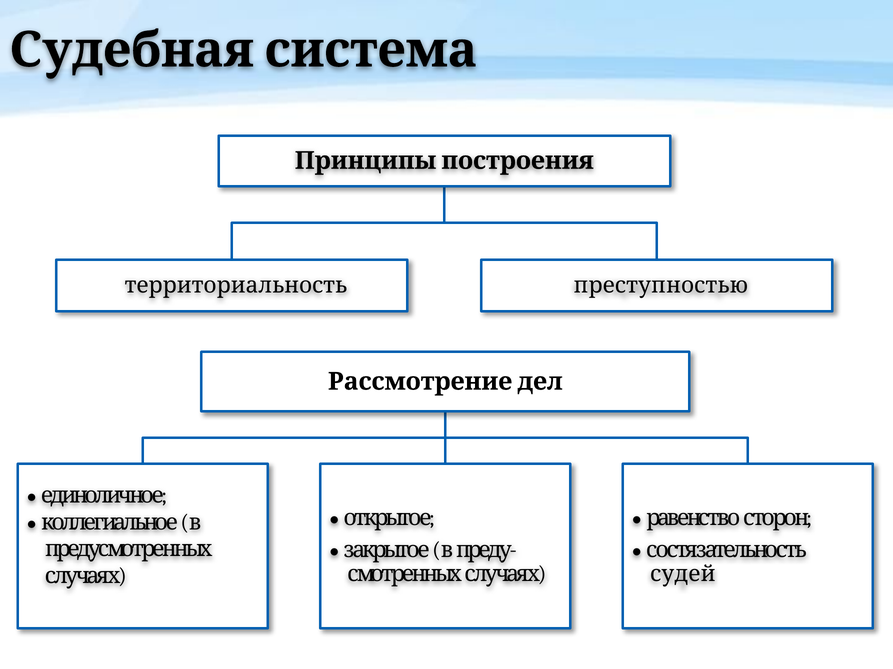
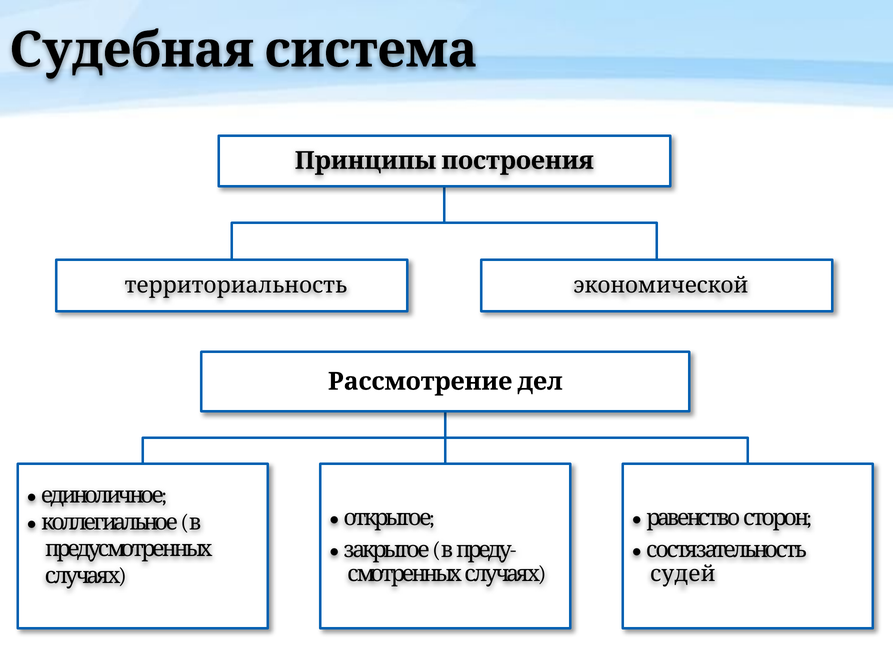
преступностью: преступностью -> экономической (661, 286)
